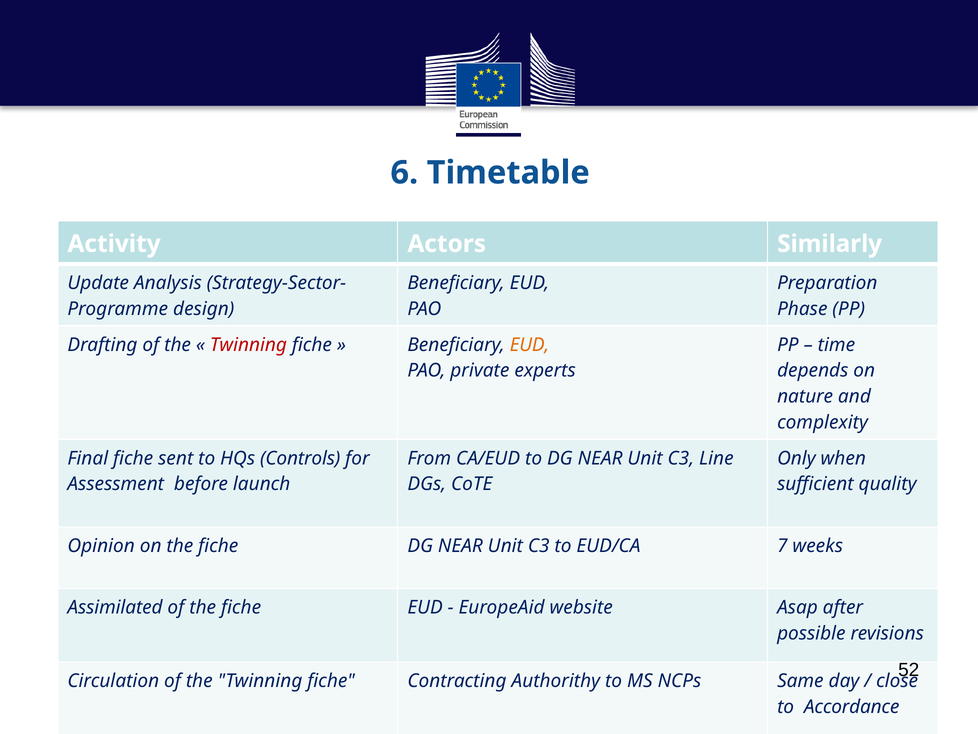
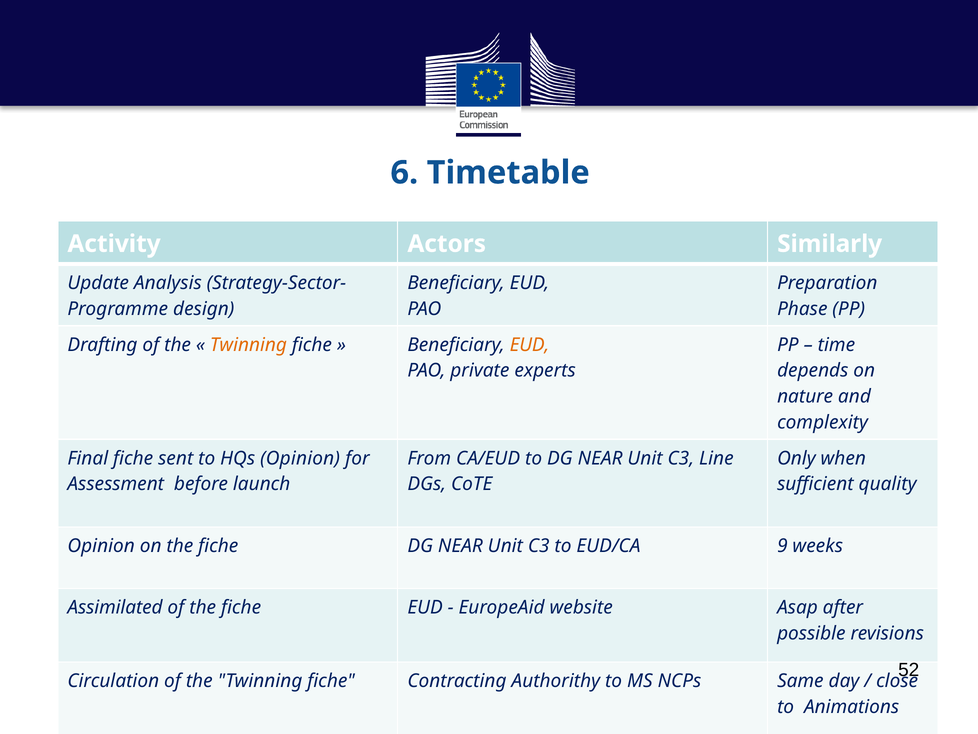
Twinning colour: red -> orange (248, 344)
HQs Controls: Controls -> Opinion (300, 458)
7: 7 -> 9 (782, 546)
Accordance: Accordance -> Animations (852, 706)
